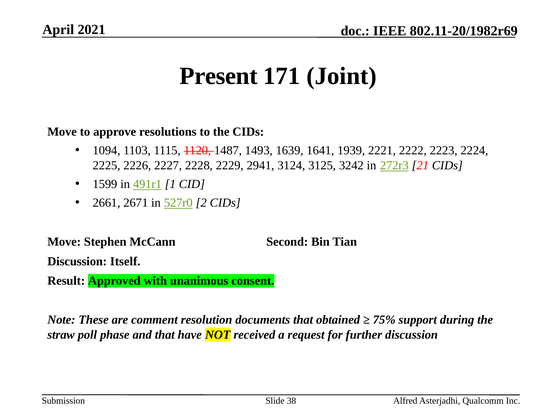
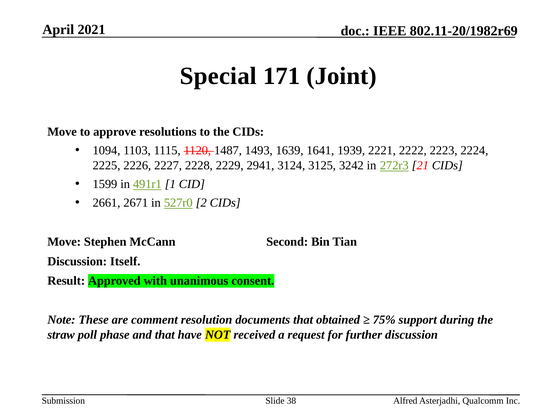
Present: Present -> Special (218, 76)
